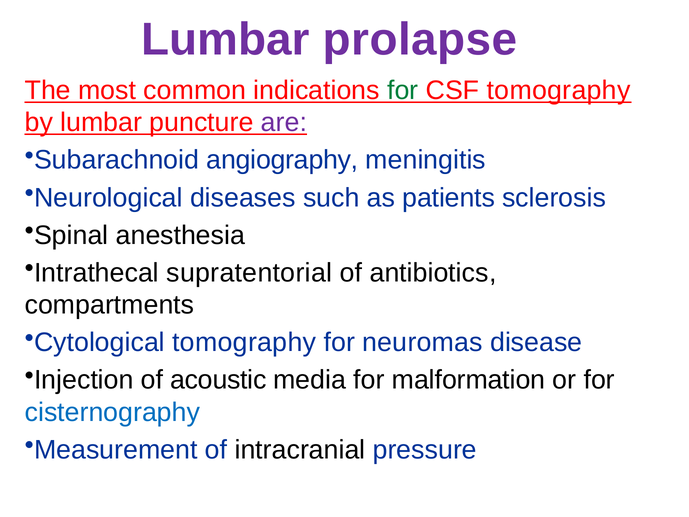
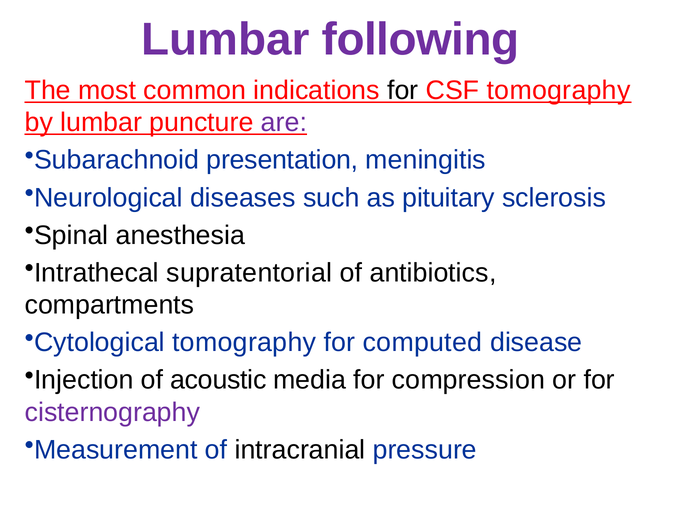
prolapse: prolapse -> following (421, 39)
for colour: green -> black (403, 90)
angiography: angiography -> presentation (282, 160)
patients: patients -> pituitary (449, 198)
neuromas: neuromas -> computed (422, 342)
malformation: malformation -> compression (468, 380)
cisternography colour: blue -> purple (112, 412)
